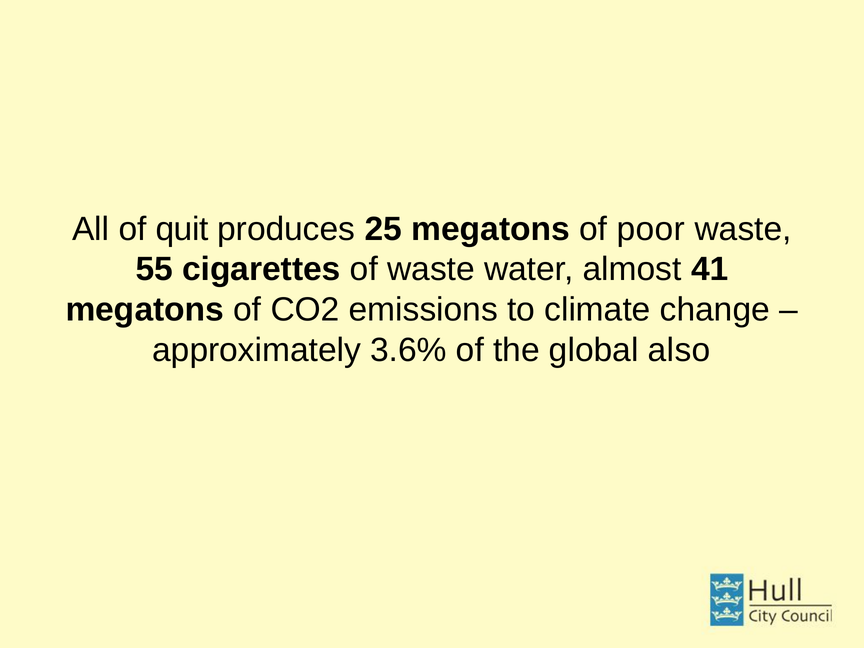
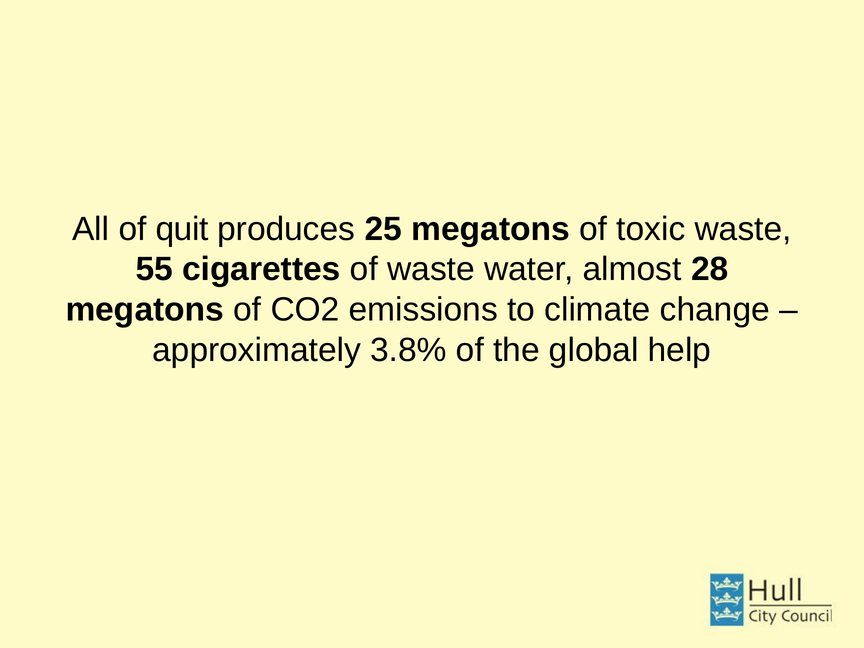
poor: poor -> toxic (651, 229)
41: 41 -> 28 (710, 269)
3.6%: 3.6% -> 3.8% (408, 350)
also: also -> help (679, 350)
